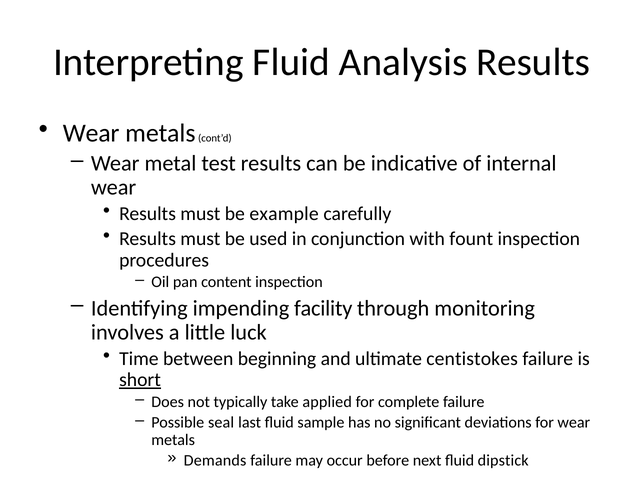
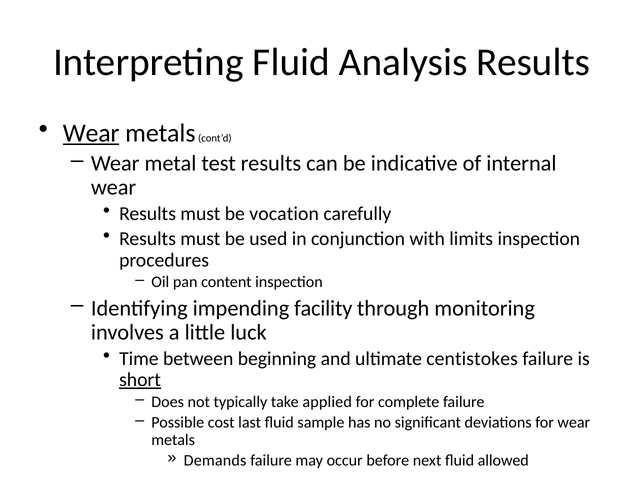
Wear underline: none -> present (91, 133)
example: example -> vocation (284, 214)
fount: fount -> limits (471, 239)
seal: seal -> cost (221, 422)
dipstick: dipstick -> allowed (503, 460)
